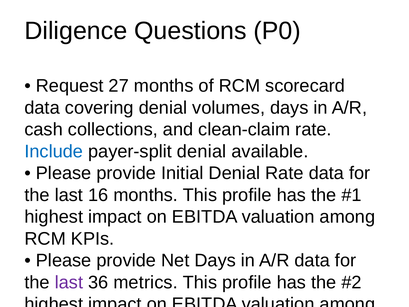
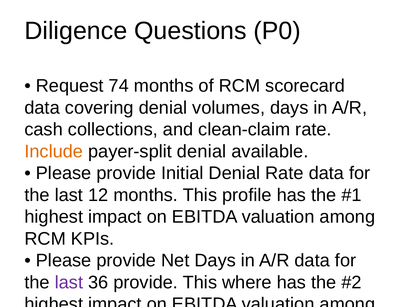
27: 27 -> 74 (119, 86)
Include colour: blue -> orange (54, 151)
16: 16 -> 12 (98, 195)
36 metrics: metrics -> provide (146, 282)
profile: profile -> where (247, 282)
